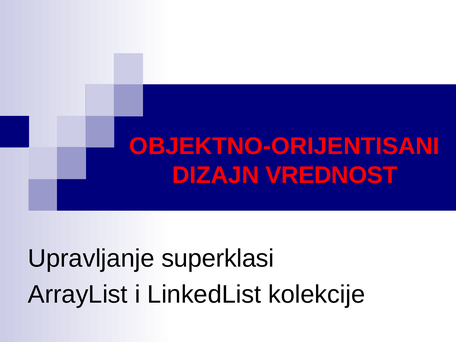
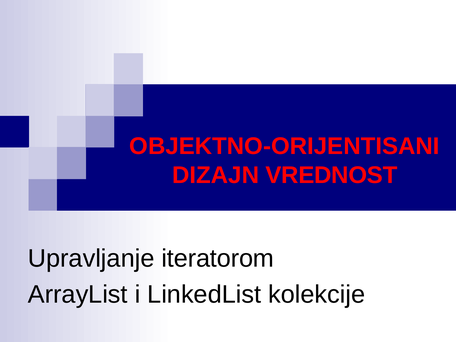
superklasi: superklasi -> iteratorom (218, 258)
